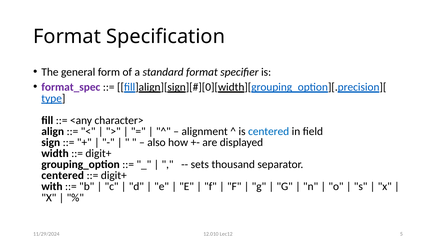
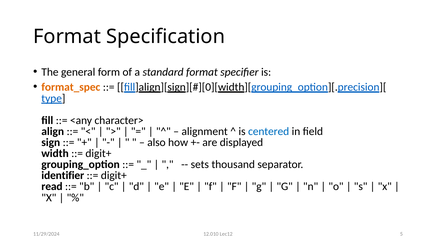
format_spec colour: purple -> orange (71, 87)
centered: centered -> identifier (63, 176)
with: with -> read (52, 187)
